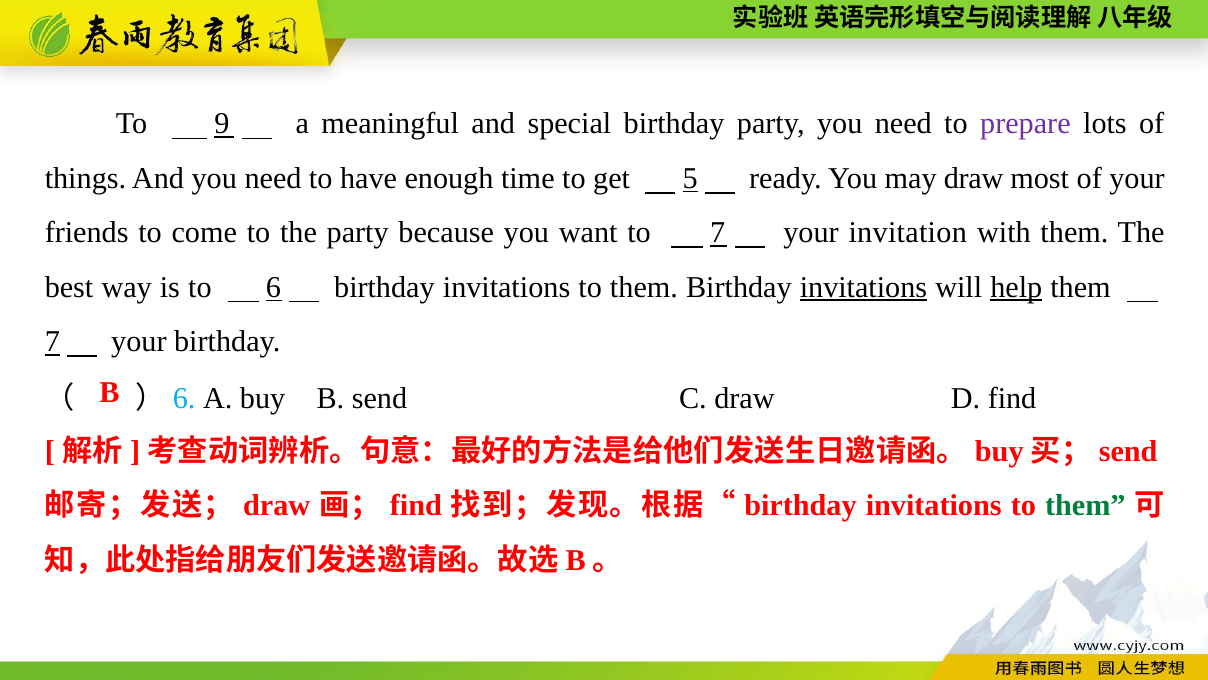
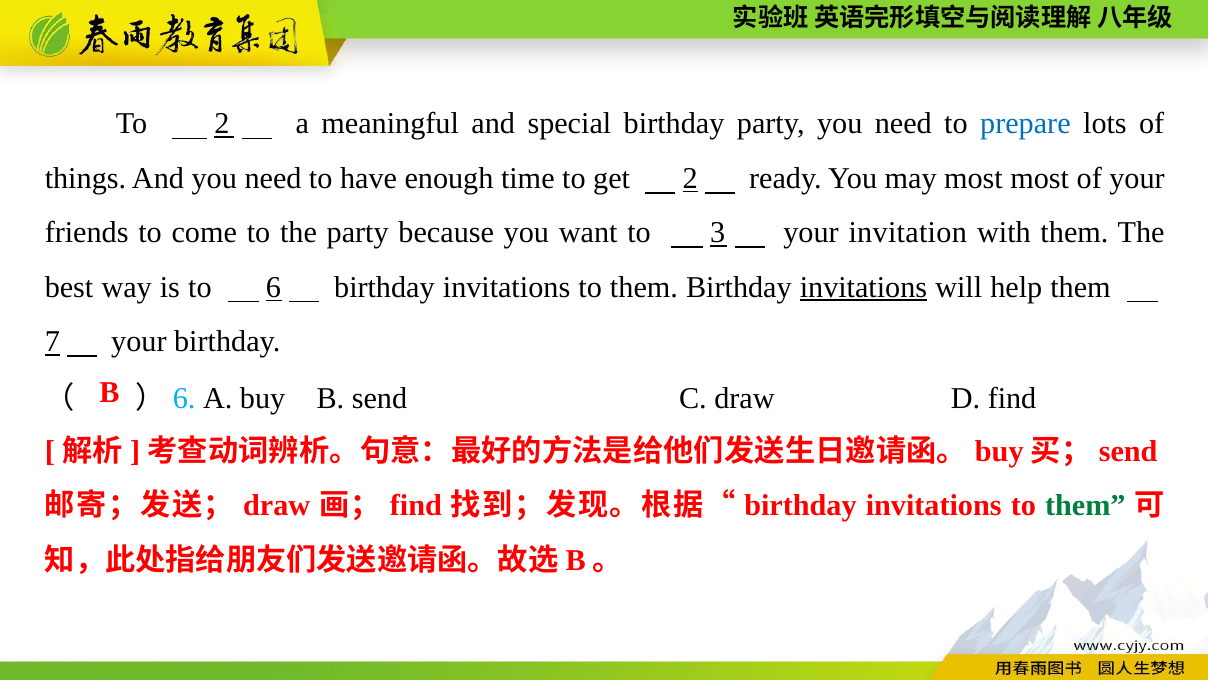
To 9: 9 -> 2 (222, 124)
prepare colour: purple -> blue (1025, 124)
get 5: 5 -> 2 (690, 178)
may draw: draw -> most (973, 178)
to 7: 7 -> 3 (718, 233)
help underline: present -> none (1016, 287)
